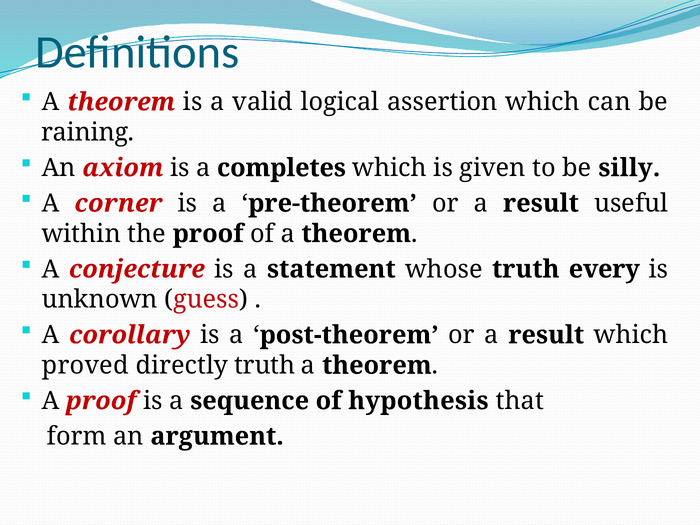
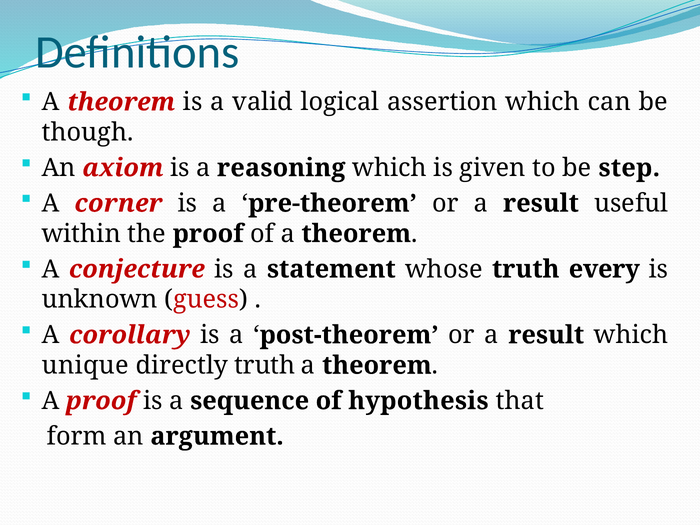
raining: raining -> though (88, 132)
completes: completes -> reasoning (281, 168)
silly: silly -> step (629, 168)
proved: proved -> unique (85, 365)
